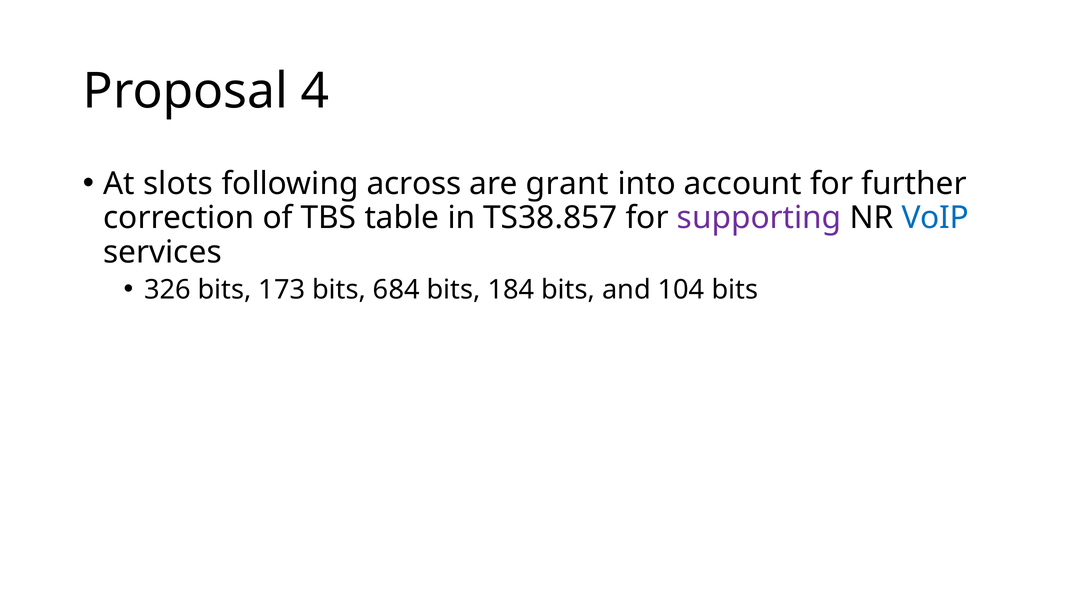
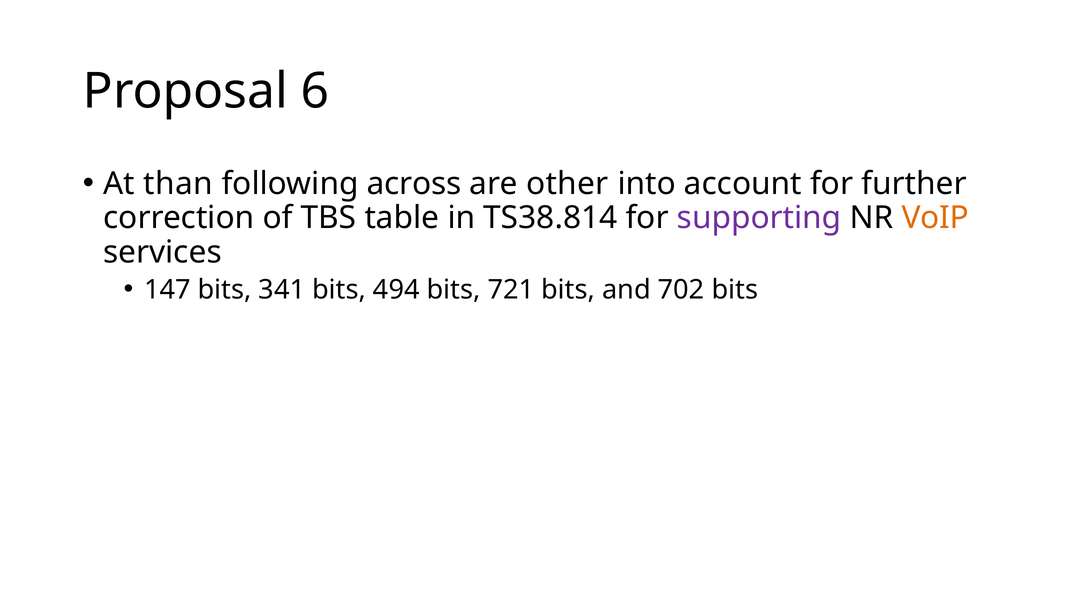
4: 4 -> 6 (315, 91)
slots: slots -> than (178, 184)
grant: grant -> other (567, 184)
TS38.857: TS38.857 -> TS38.814 (550, 218)
VoIP colour: blue -> orange (935, 218)
326: 326 -> 147 (167, 290)
173: 173 -> 341 (282, 290)
684: 684 -> 494 (396, 290)
184: 184 -> 721 (511, 290)
104: 104 -> 702 (681, 290)
